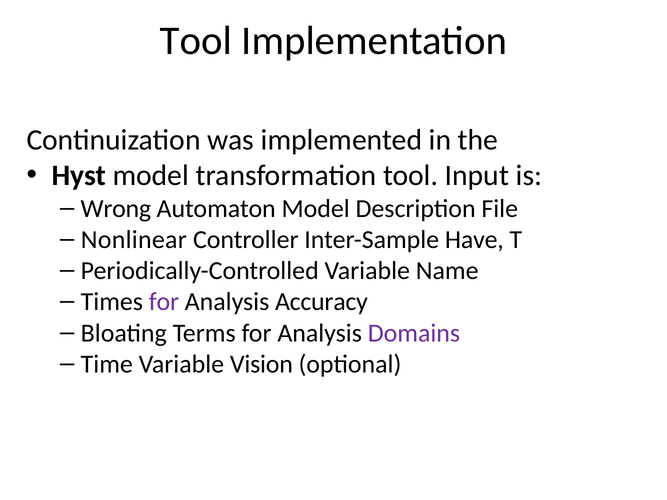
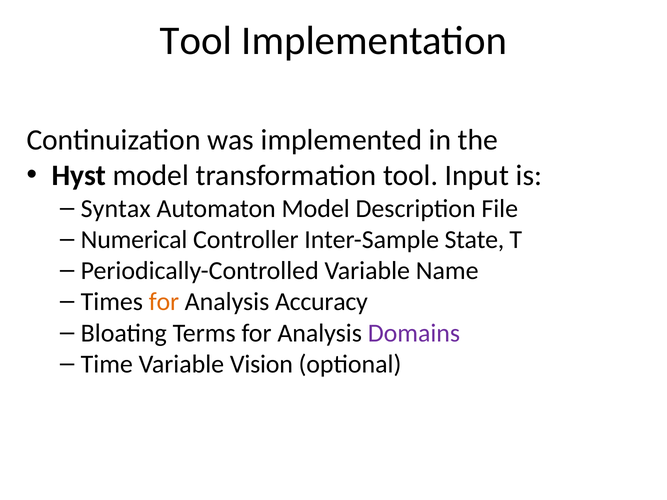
Wrong: Wrong -> Syntax (116, 209)
Nonlinear: Nonlinear -> Numerical (134, 240)
Have: Have -> State (474, 240)
for colour: purple -> orange (164, 302)
